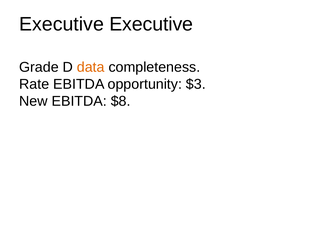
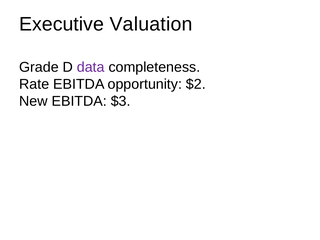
Executive Executive: Executive -> Valuation (151, 24)
data colour: orange -> purple (91, 67)
$3: $3 -> $2 (196, 84)
$8: $8 -> $3 (121, 101)
